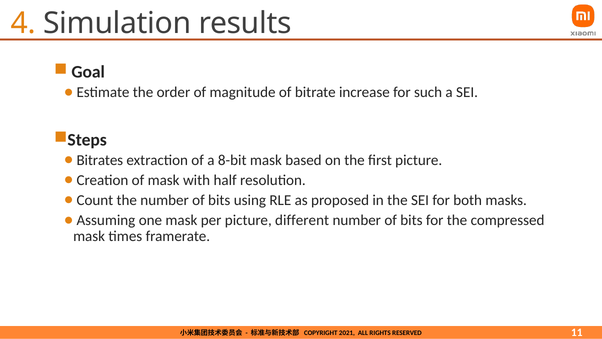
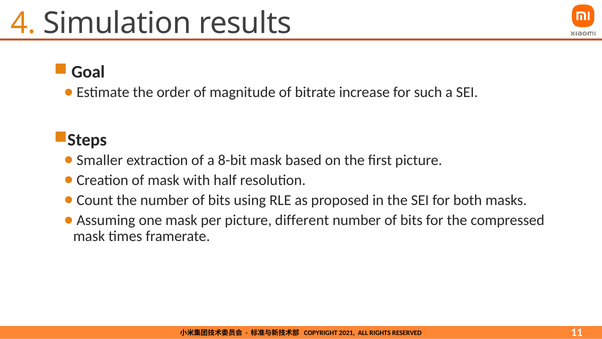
Bitrates: Bitrates -> Smaller (100, 160)
